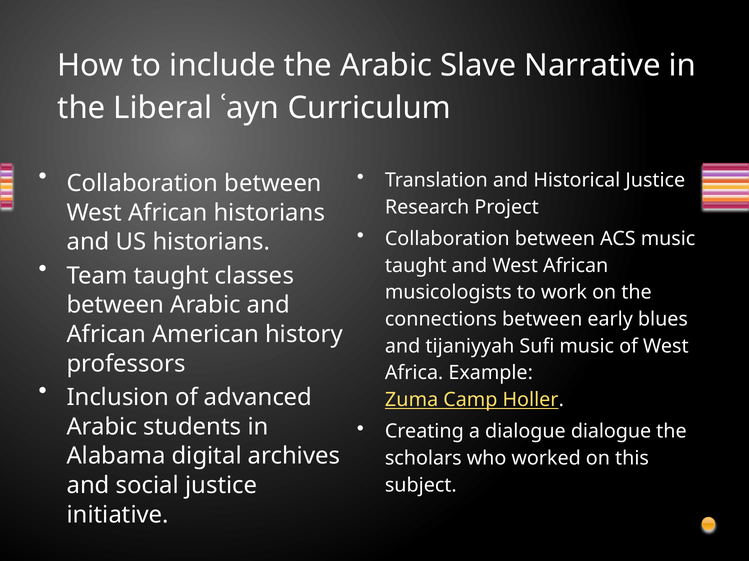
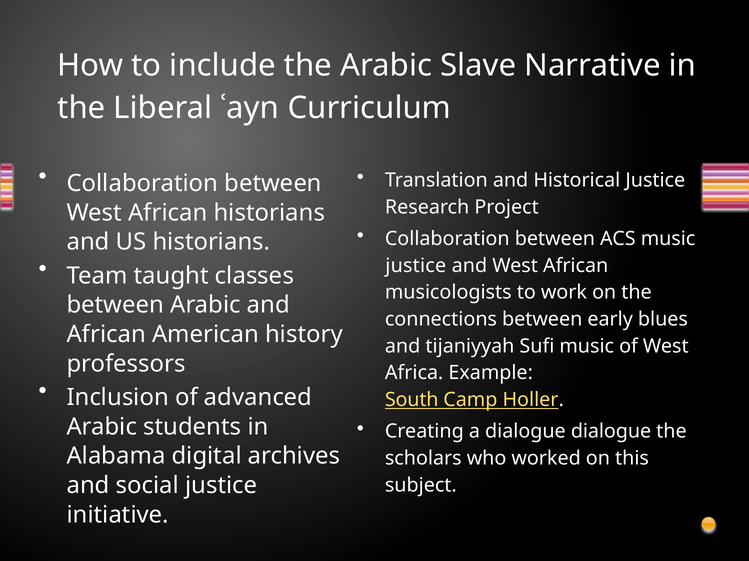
taught: taught -> justice (416, 266)
Zuma: Zuma -> South (412, 400)
